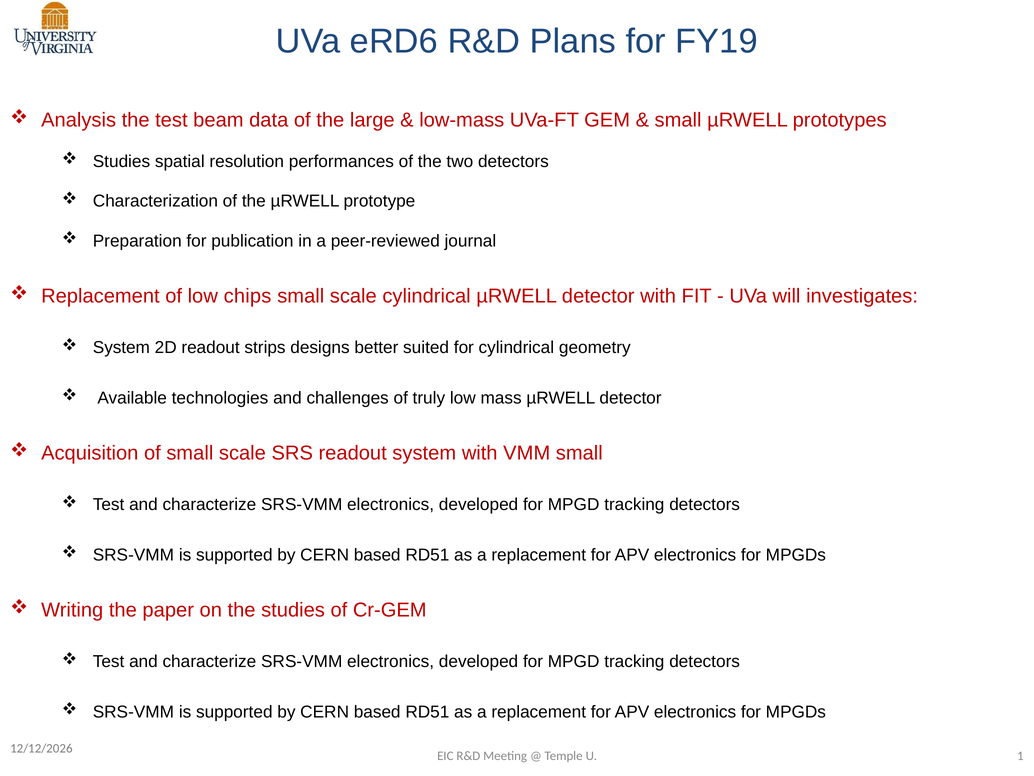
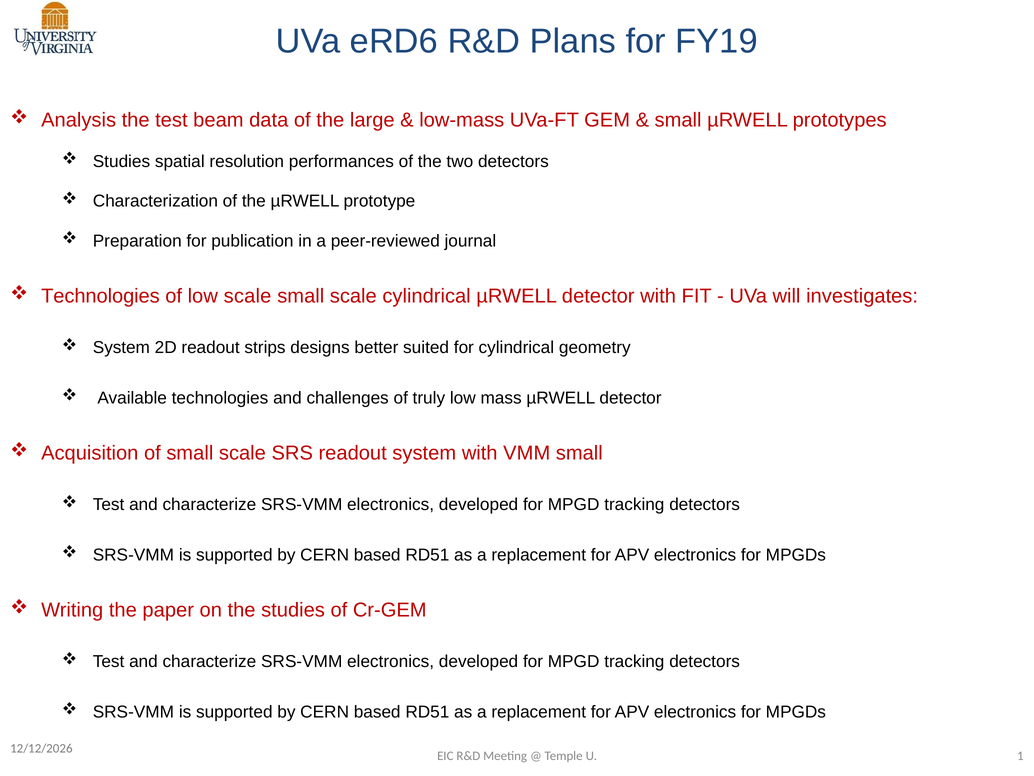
Replacement: Replacement -> Technologies (100, 296)
low chips: chips -> scale (248, 296)
